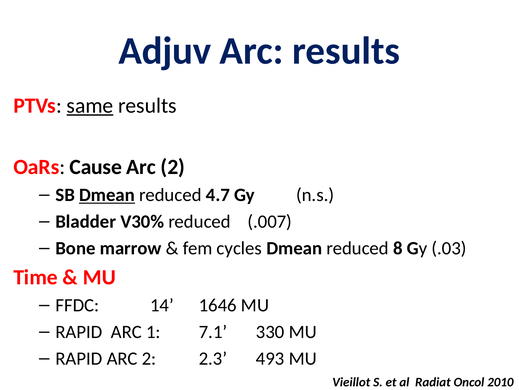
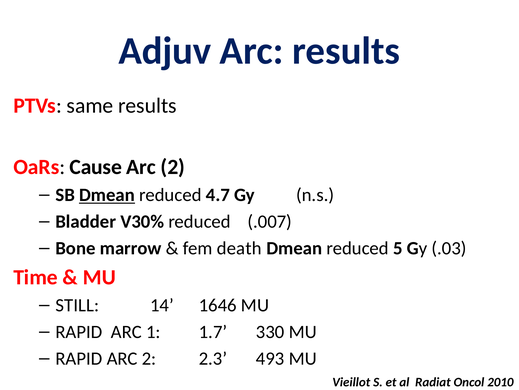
same underline: present -> none (90, 105)
cycles: cycles -> death (239, 248)
8: 8 -> 5 (398, 248)
FFDC: FFDC -> STILL (77, 305)
7.1: 7.1 -> 1.7 (213, 331)
